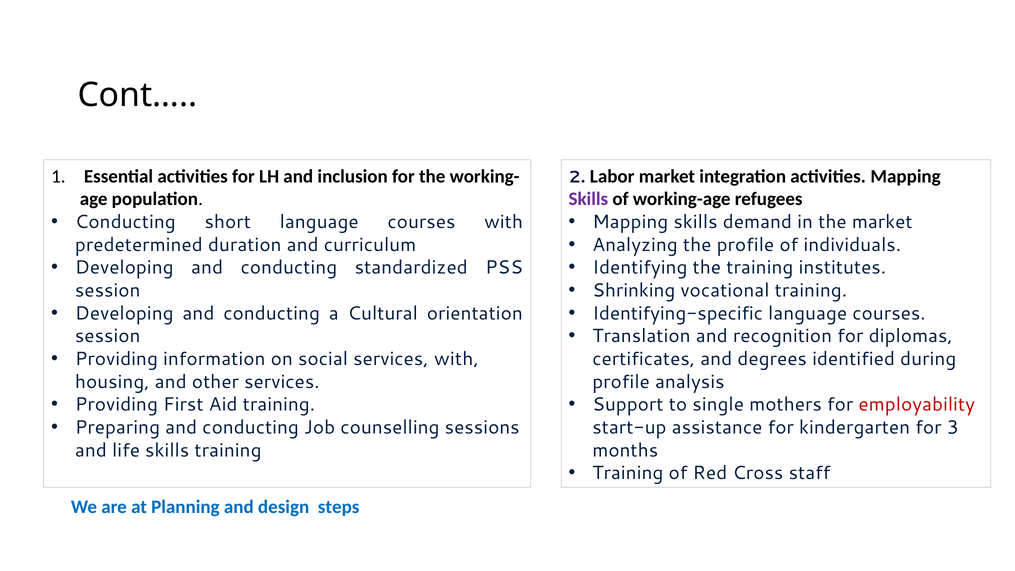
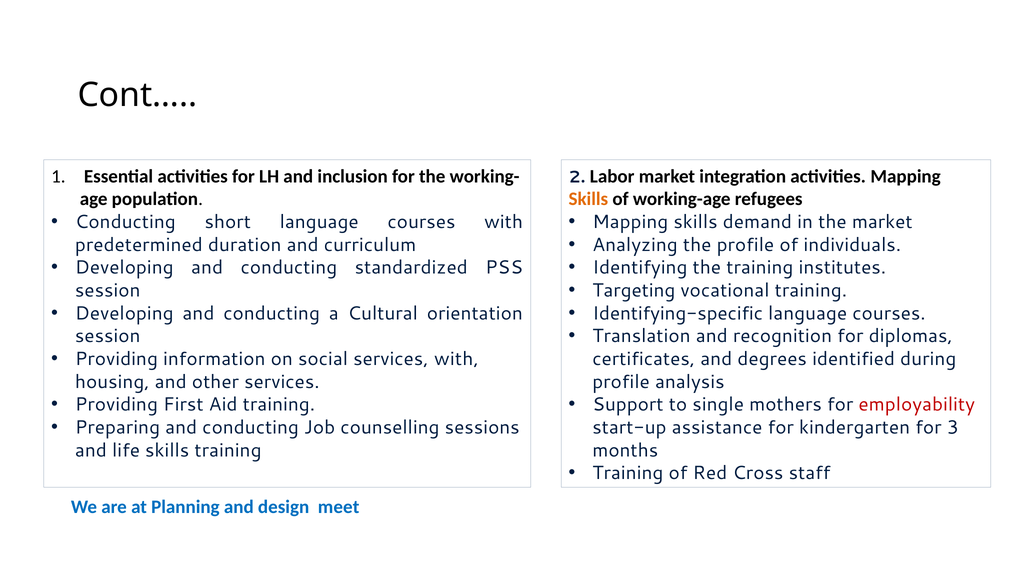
Skills colour: purple -> orange (588, 199)
Shrinking: Shrinking -> Targeting (634, 290)
steps: steps -> meet (339, 507)
